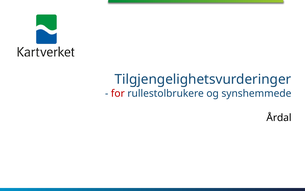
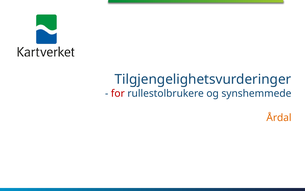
Årdal colour: black -> orange (279, 118)
